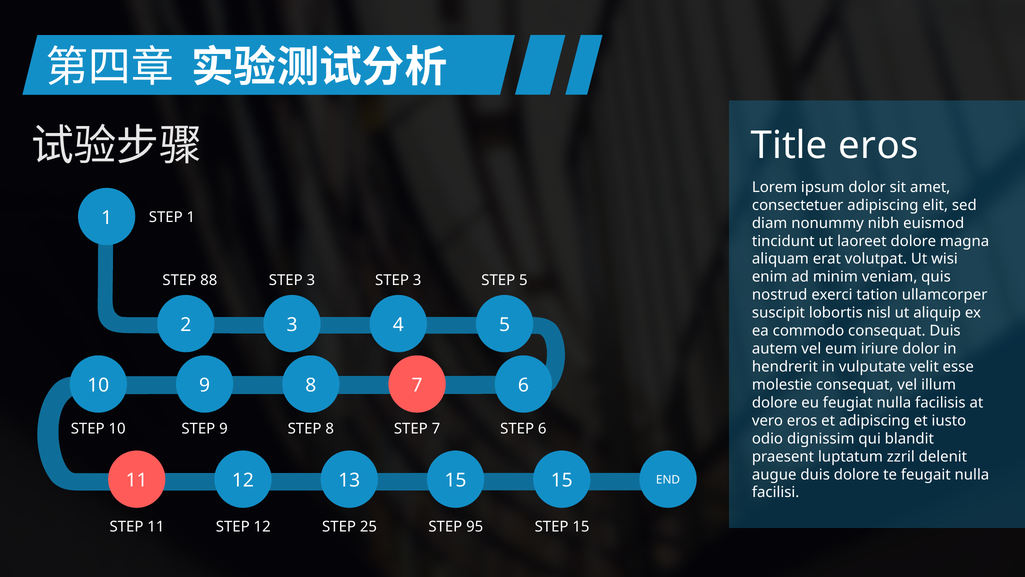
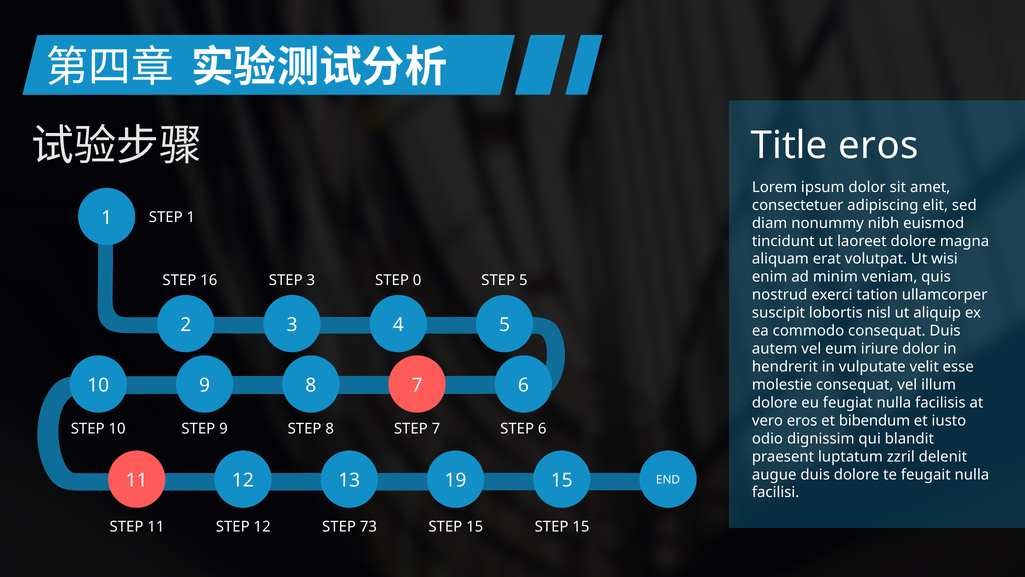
88: 88 -> 16 (209, 280)
3 STEP 3: 3 -> 0 (417, 280)
et adipiscing: adipiscing -> bibendum (875, 420)
13 15: 15 -> 19 (456, 480)
25: 25 -> 73 (368, 527)
95: 95 -> 15 (475, 527)
